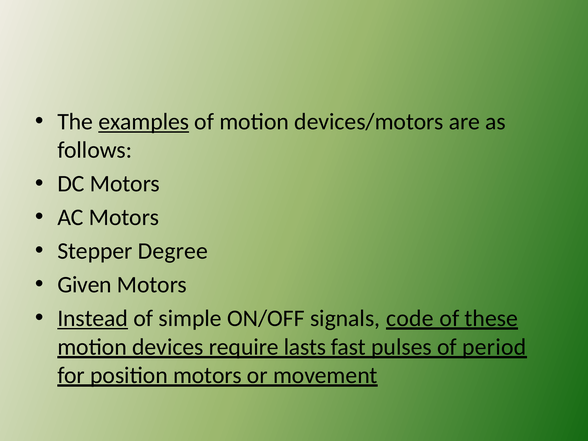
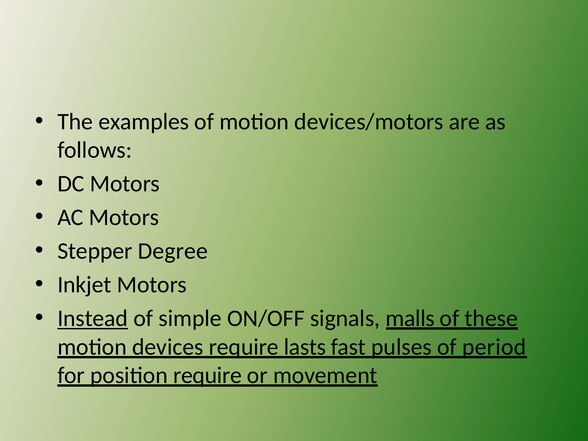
examples underline: present -> none (144, 122)
Given: Given -> Inkjet (84, 285)
code: code -> malls (410, 318)
position motors: motors -> require (208, 375)
